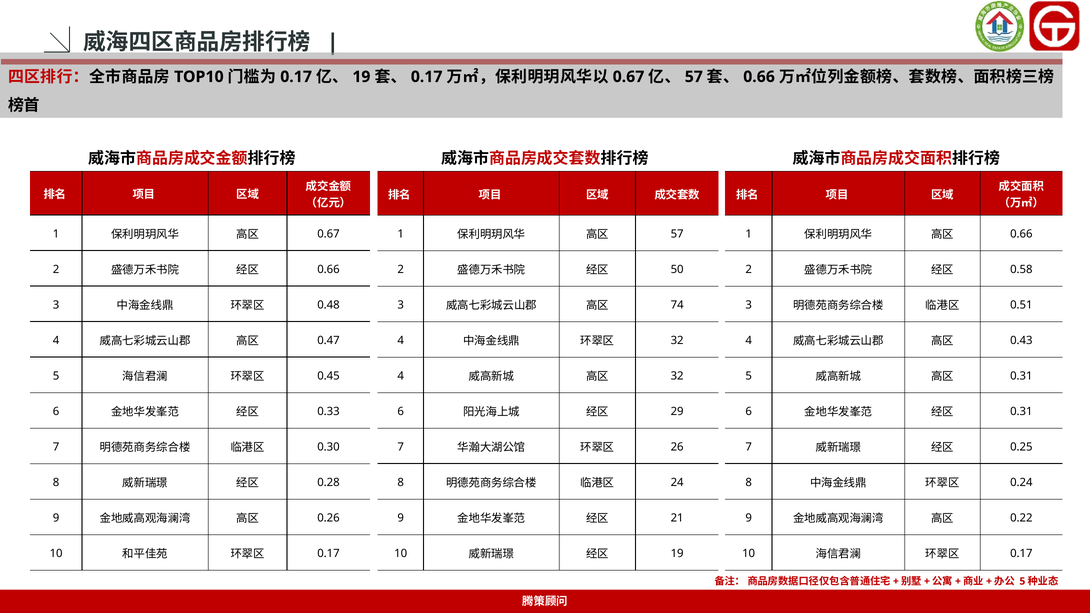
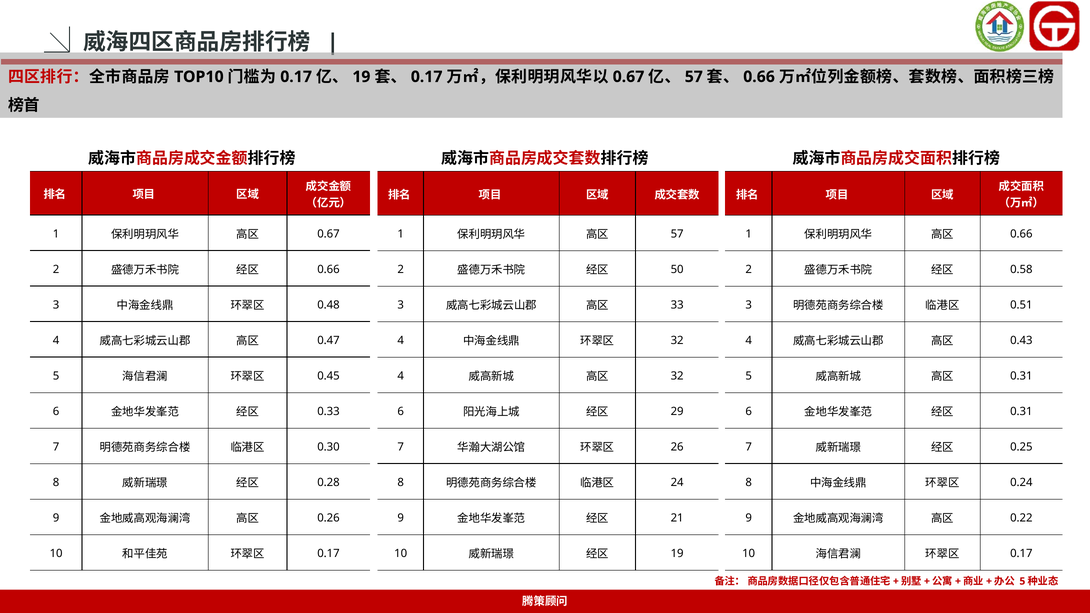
74: 74 -> 33 (677, 305)
